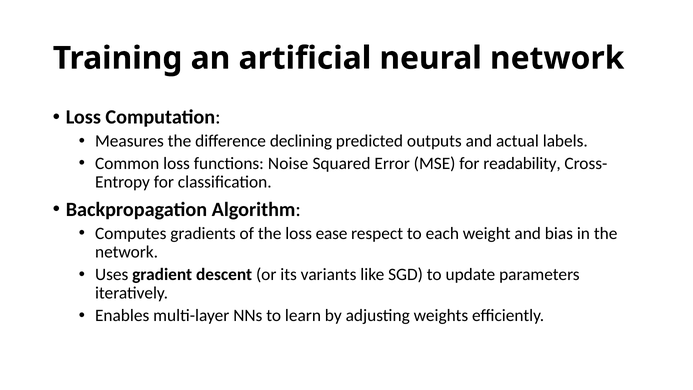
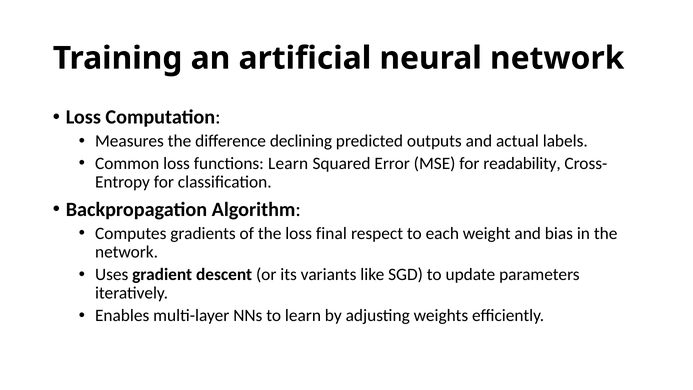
functions Noise: Noise -> Learn (288, 163)
ease: ease -> final (331, 233)
